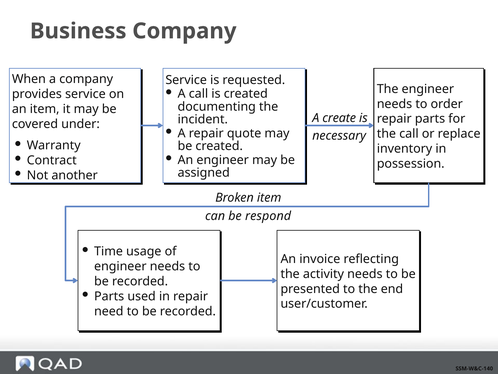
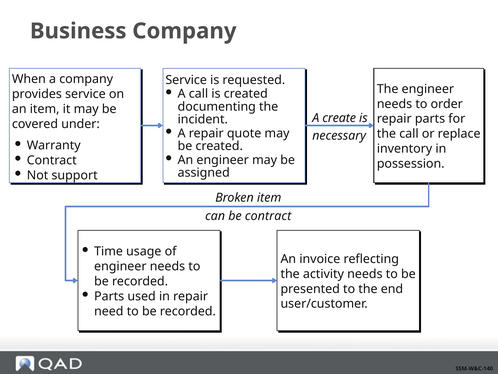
another: another -> support (75, 175)
be respond: respond -> contract (268, 216)
